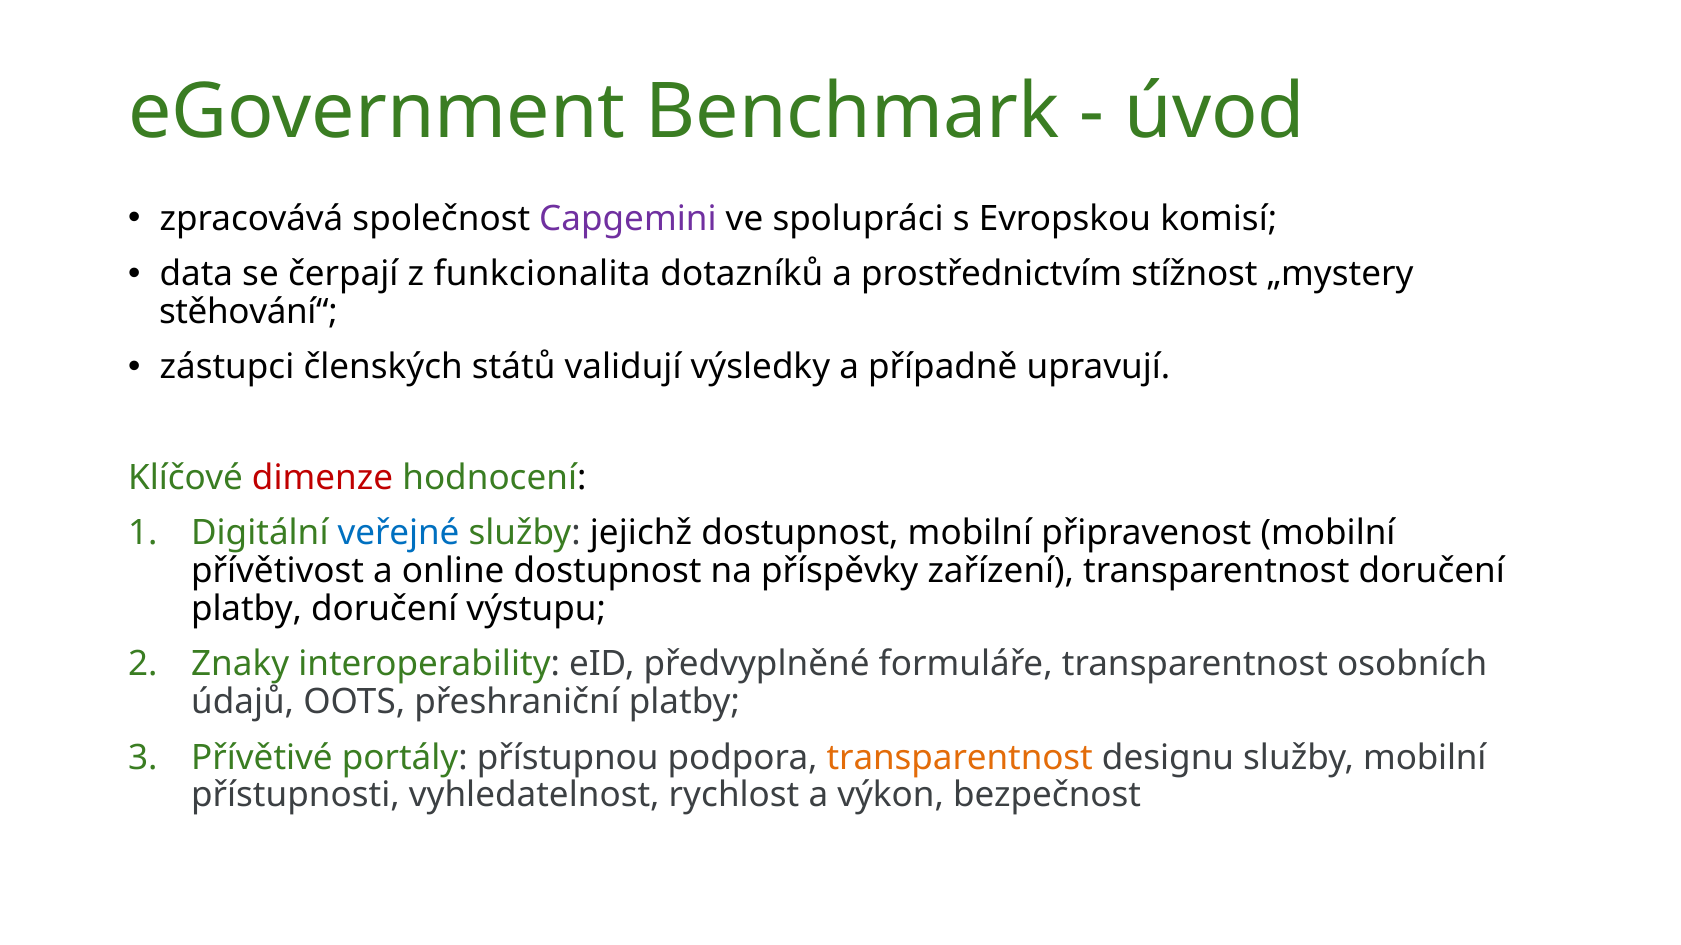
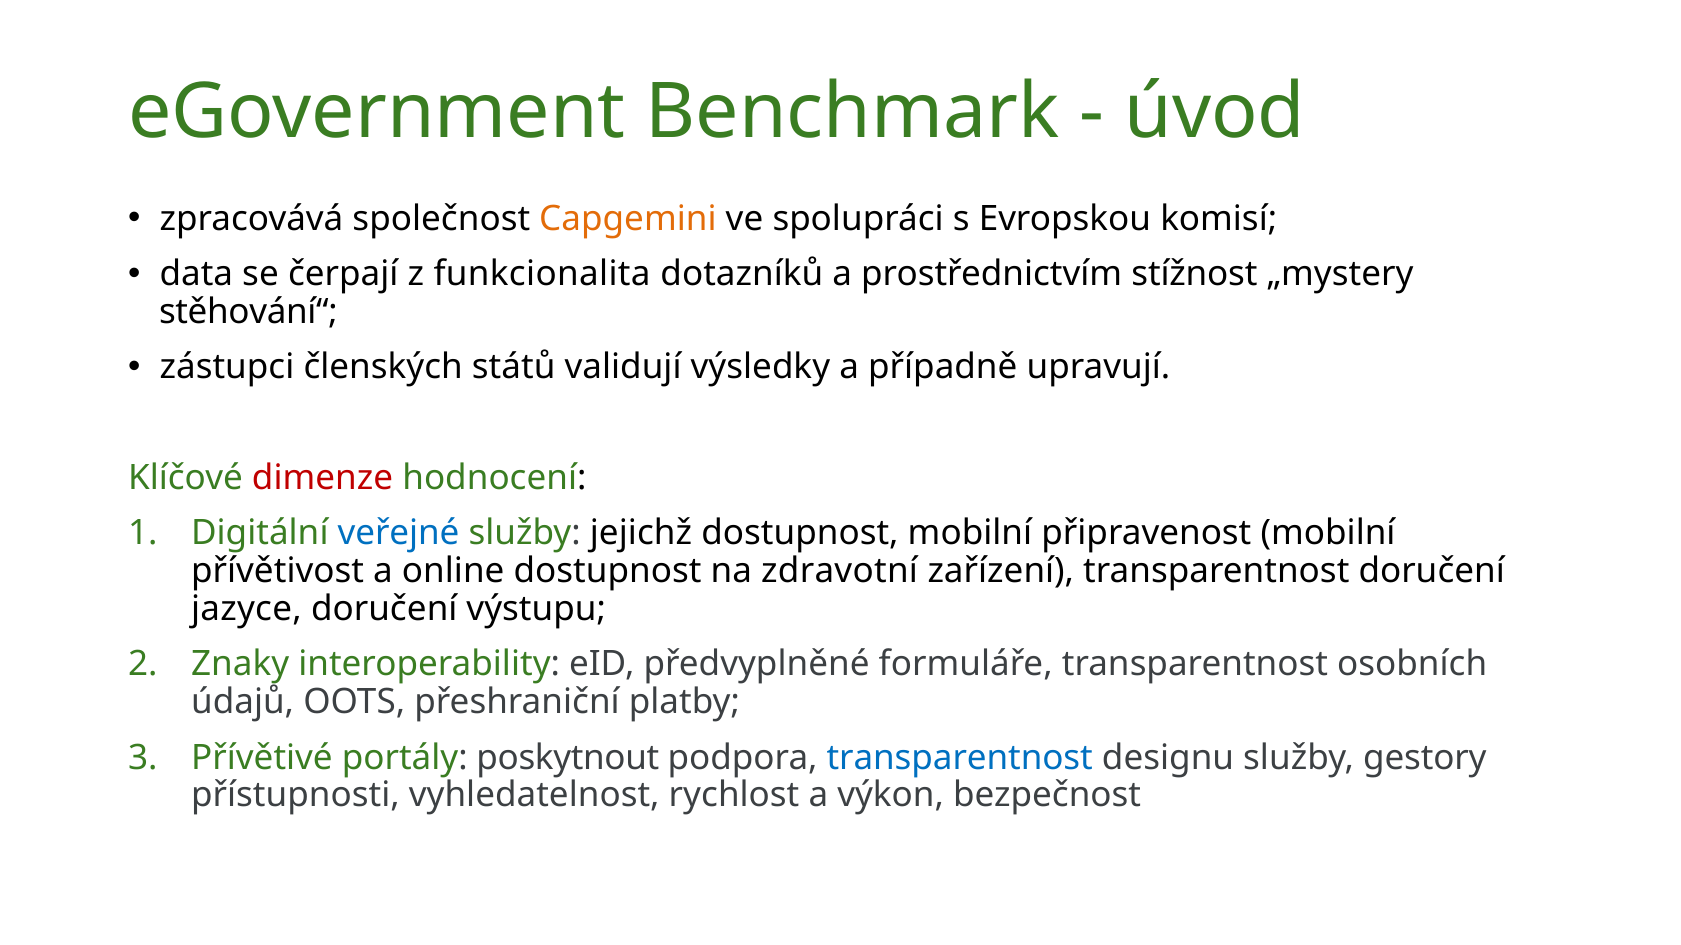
Capgemini colour: purple -> orange (628, 219)
příspěvky: příspěvky -> zdravotní (840, 571)
platby: platby -> jazyce (246, 609)
přístupnou: přístupnou -> poskytnout (568, 758)
transparentnost colour: orange -> blue (960, 758)
služby mobilní: mobilní -> gestory (1425, 758)
